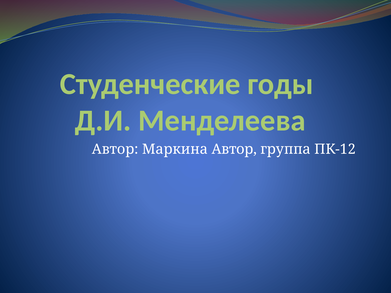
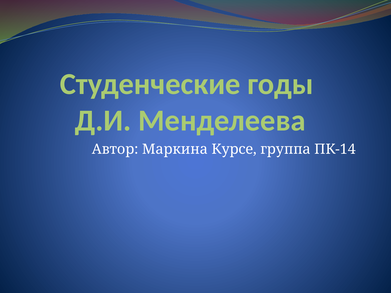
Маркина Автор: Автор -> Курсе (234, 149)
ПК-12: ПК-12 -> ПК-14 (335, 149)
